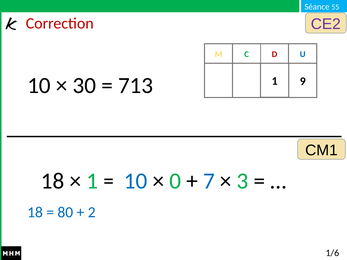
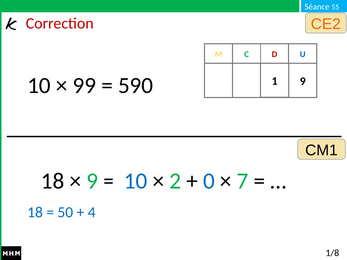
CE2 colour: purple -> orange (326, 24)
30: 30 -> 99 (84, 85)
713: 713 -> 590 (136, 85)
1: 1 -> 9 (92, 181)
0: 0 -> 2 (175, 181)
7: 7 -> 0 (209, 181)
3: 3 -> 7 (243, 181)
80: 80 -> 50 (65, 213)
2: 2 -> 4 (92, 213)
1/6: 1/6 -> 1/8 (332, 253)
